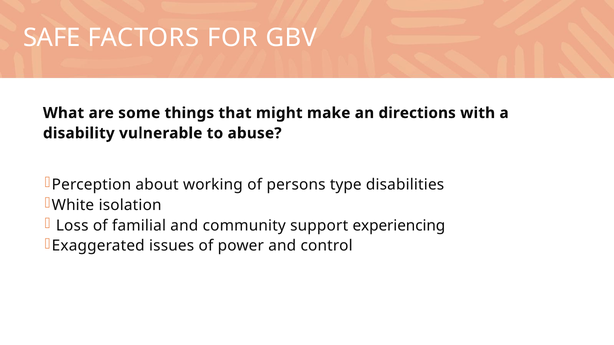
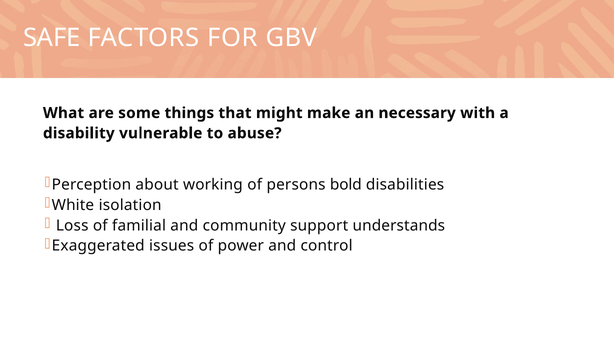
directions: directions -> necessary (417, 113)
type: type -> bold (346, 185)
experiencing: experiencing -> understands (399, 226)
